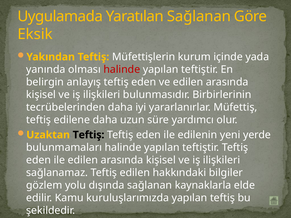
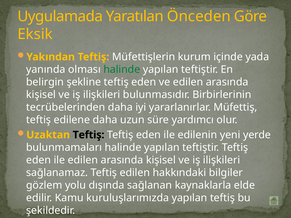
Yaratılan Sağlanan: Sağlanan -> Önceden (199, 16)
halinde colour: red -> green (122, 70)
anlayış: anlayış -> şekline (84, 82)
